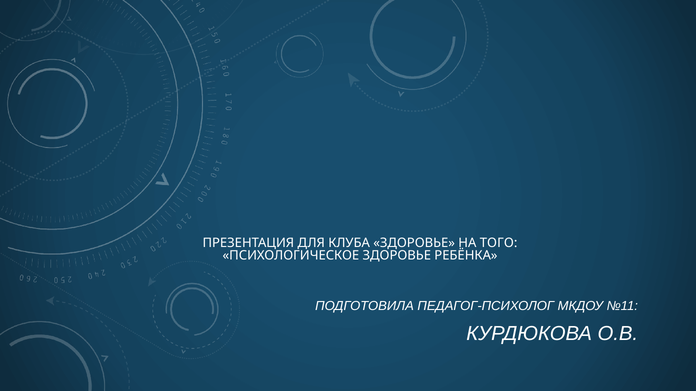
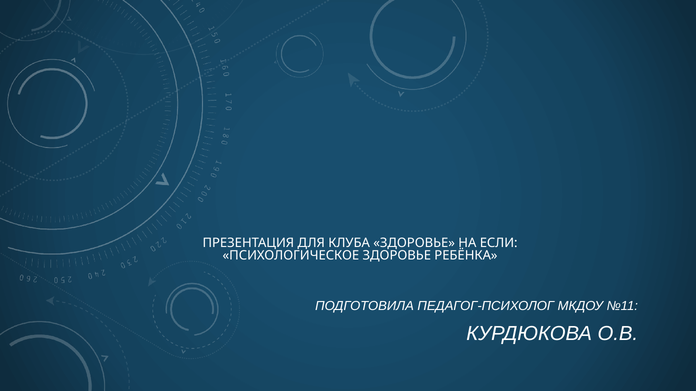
ТОГО: ТОГО -> ЕСЛИ (499, 243)
